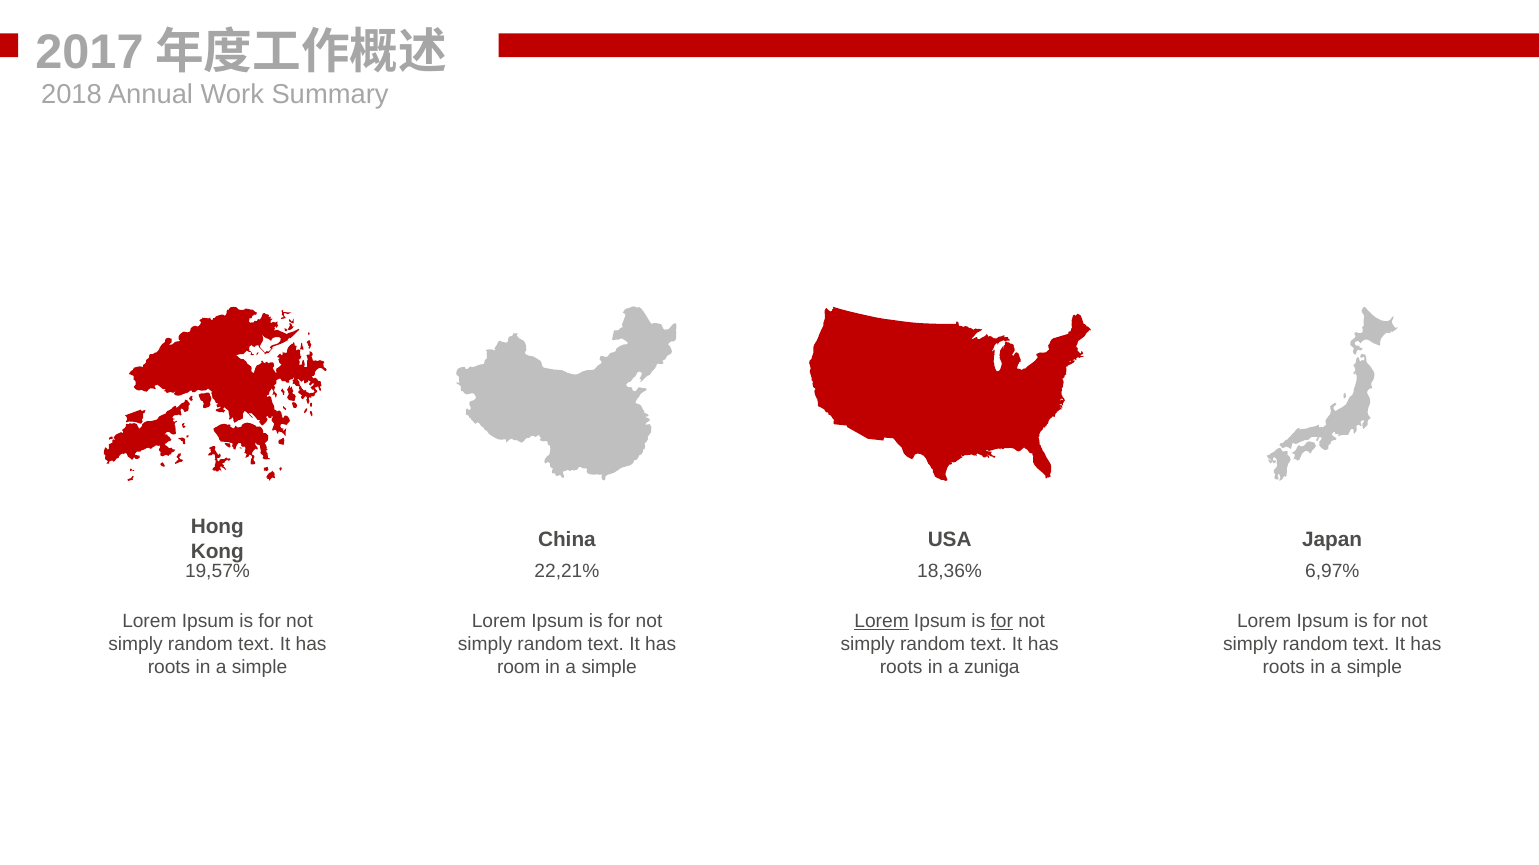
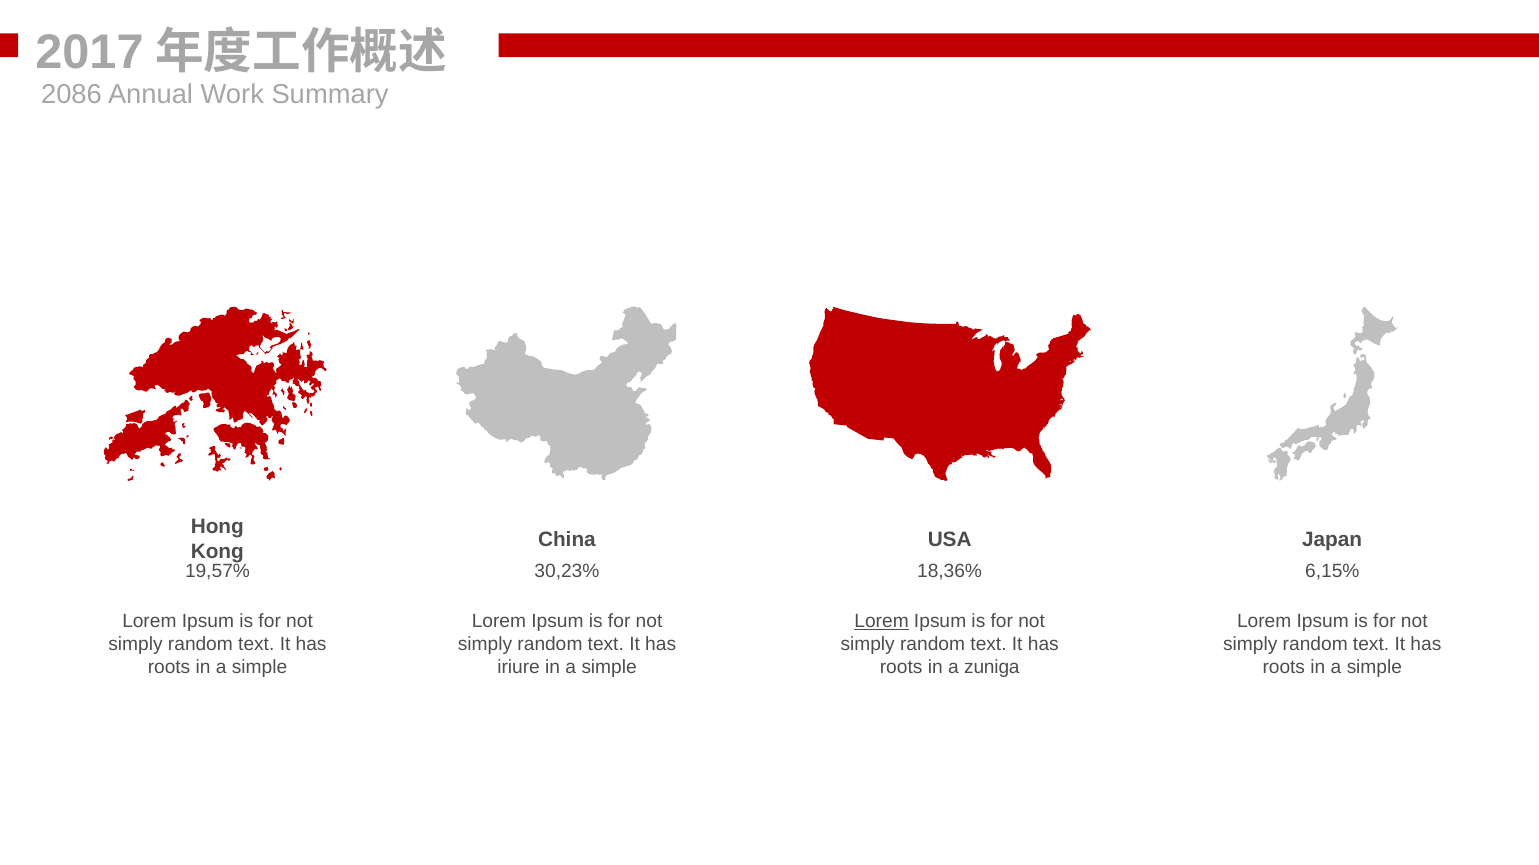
2018: 2018 -> 2086 (71, 95)
22,21%: 22,21% -> 30,23% (567, 571)
6,97%: 6,97% -> 6,15% (1332, 571)
for underline: present -> none (1002, 622)
room: room -> iriure (519, 668)
